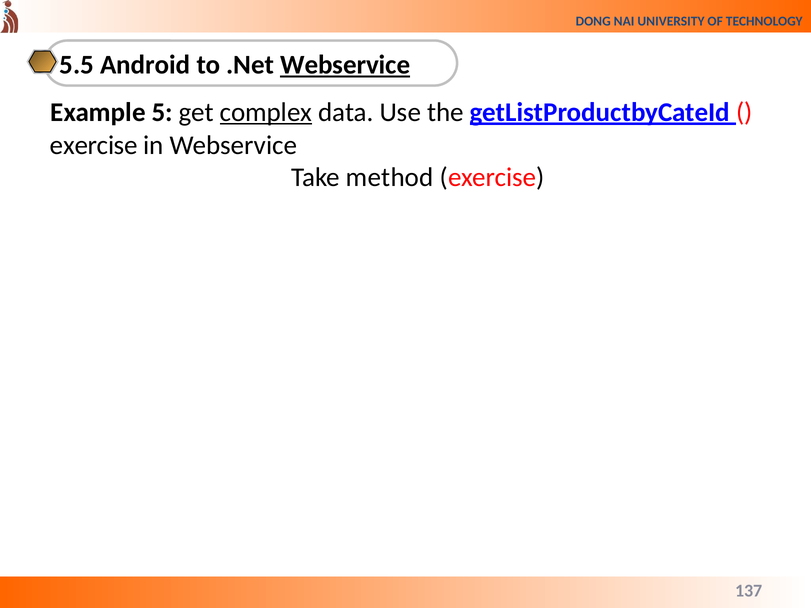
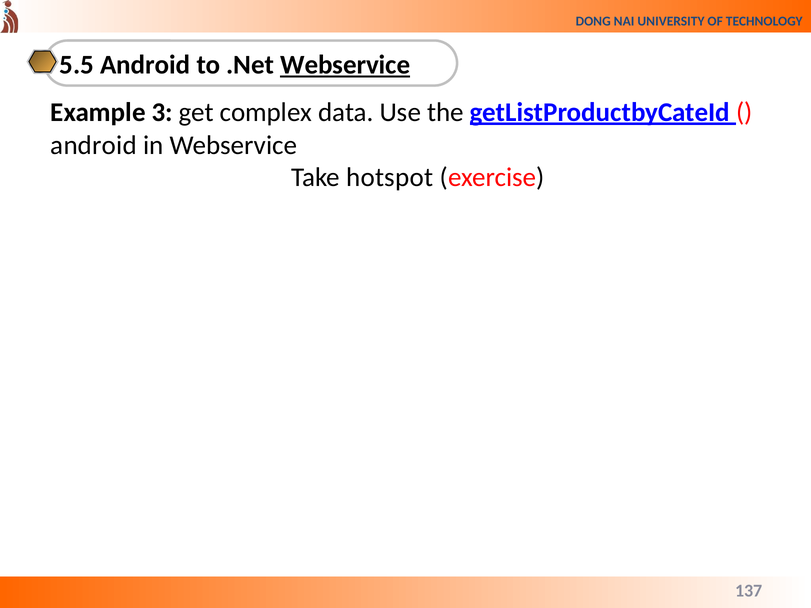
5: 5 -> 3 (162, 112)
complex underline: present -> none (266, 112)
exercise: exercise -> android (94, 145)
method: method -> hotspot (390, 178)
